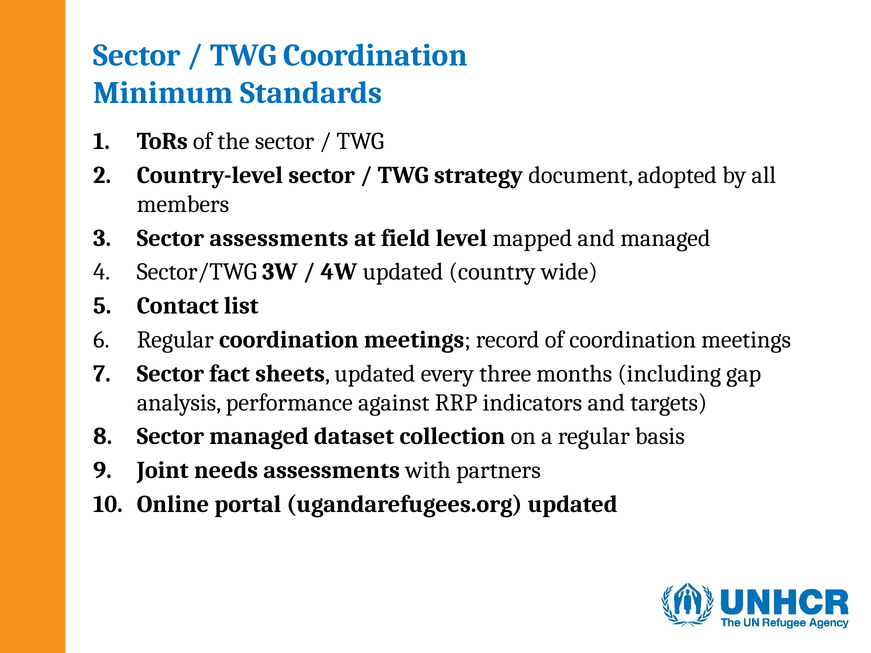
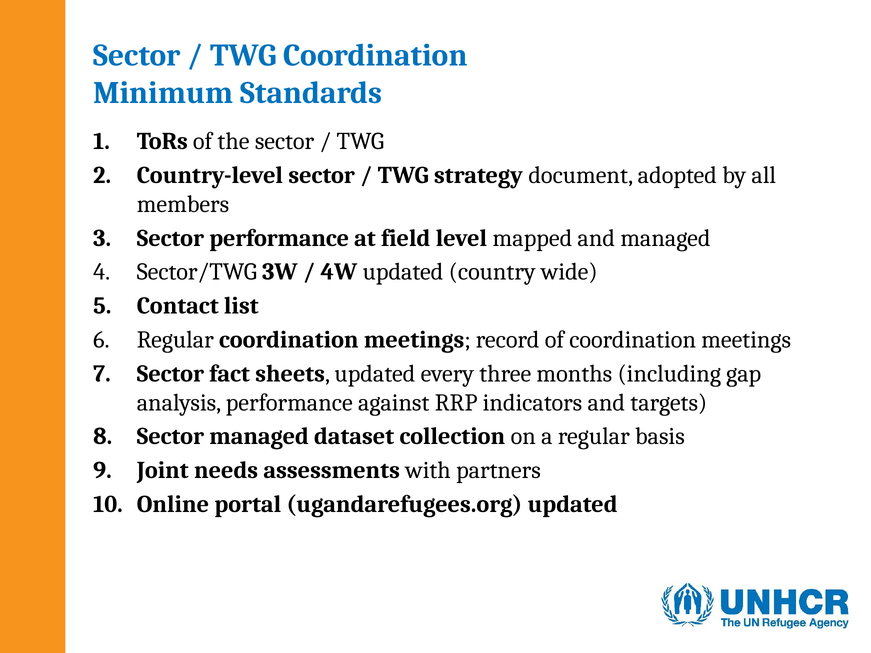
Sector assessments: assessments -> performance (279, 238)
